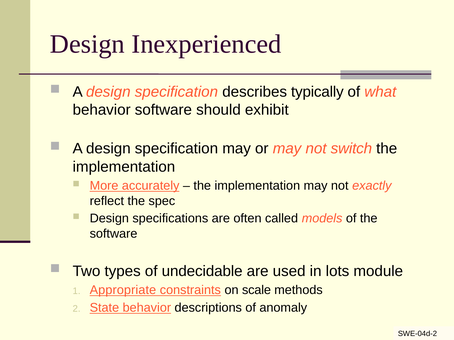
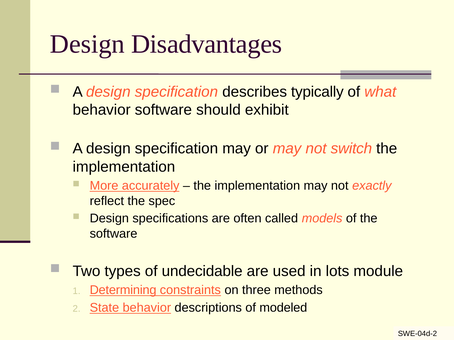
Inexperienced: Inexperienced -> Disadvantages (207, 44)
Appropriate: Appropriate -> Determining (123, 290)
scale: scale -> three (256, 290)
anomaly: anomaly -> modeled (283, 308)
